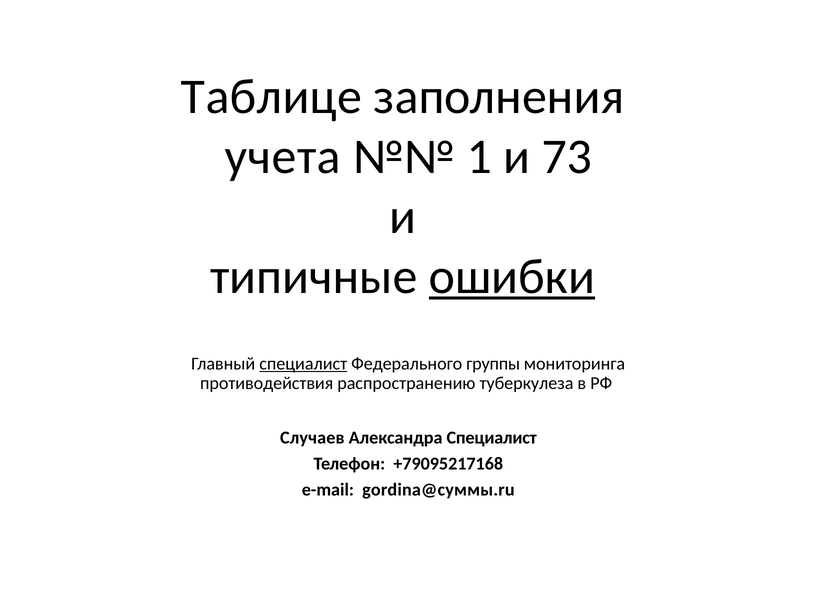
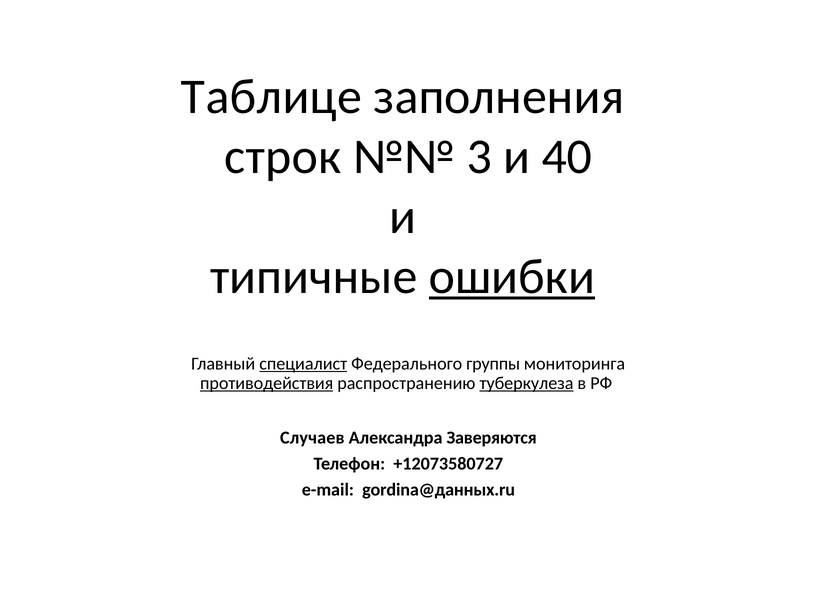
учета: учета -> строк (283, 157)
1: 1 -> 3 (479, 157)
73: 73 -> 40 (567, 157)
противодействия underline: none -> present (267, 383)
туберкулеза underline: none -> present (527, 383)
Александра Специалист: Специалист -> Заверяются (492, 437)
+79095217168: +79095217168 -> +12073580727 (448, 464)
gordina@суммы.ru: gordina@суммы.ru -> gordina@данных.ru (439, 490)
